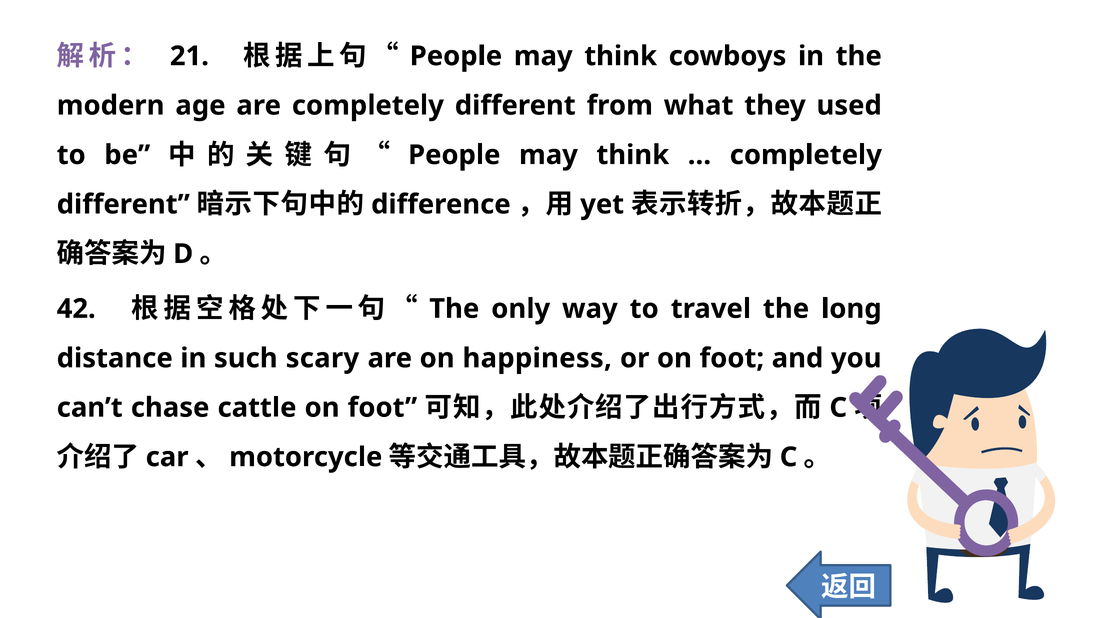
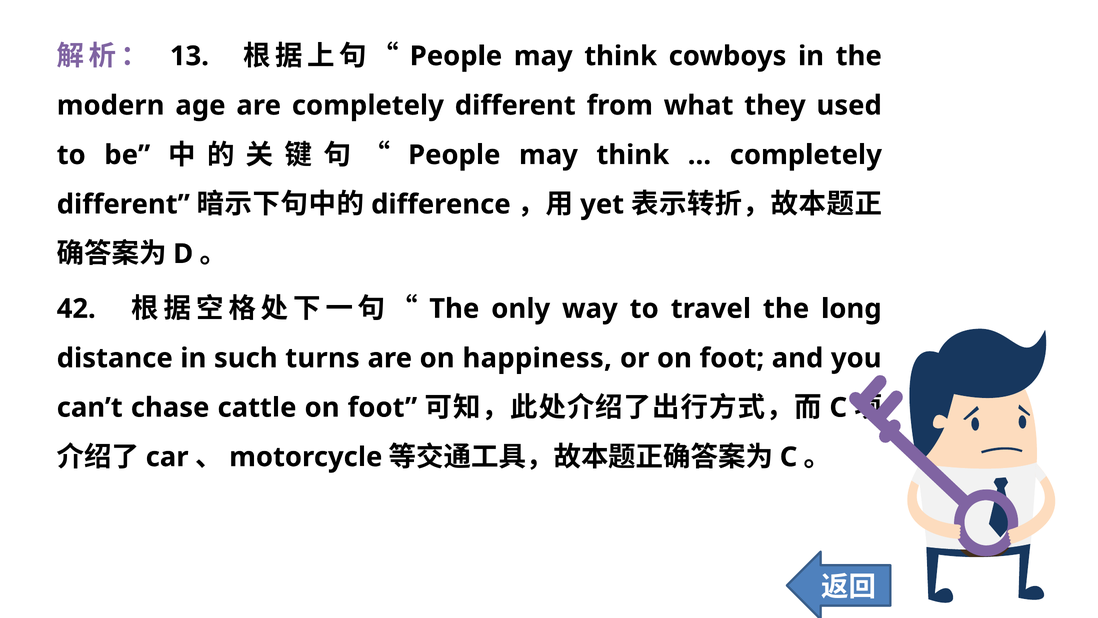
21: 21 -> 13 (189, 56)
scary: scary -> turns (322, 358)
